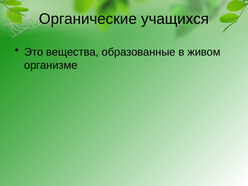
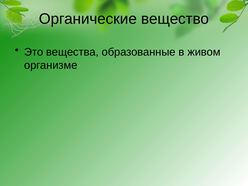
учащихся: учащихся -> вещество (175, 19)
